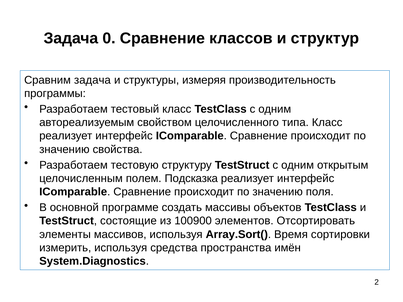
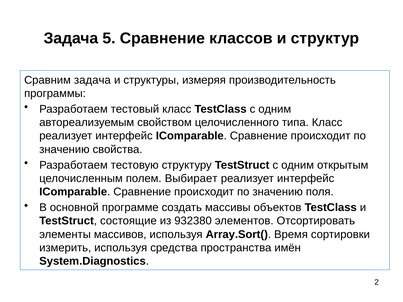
0: 0 -> 5 (109, 38)
Подсказка: Подсказка -> Выбирает (191, 179)
100900: 100900 -> 932380 (193, 221)
